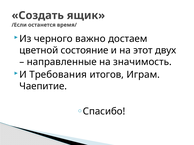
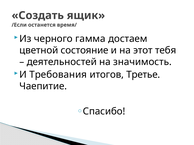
важно: важно -> гамма (90, 39)
двух: двух -> тебя (166, 51)
направленные: направленные -> деятельностей (62, 62)
Играм: Играм -> Третье (143, 75)
